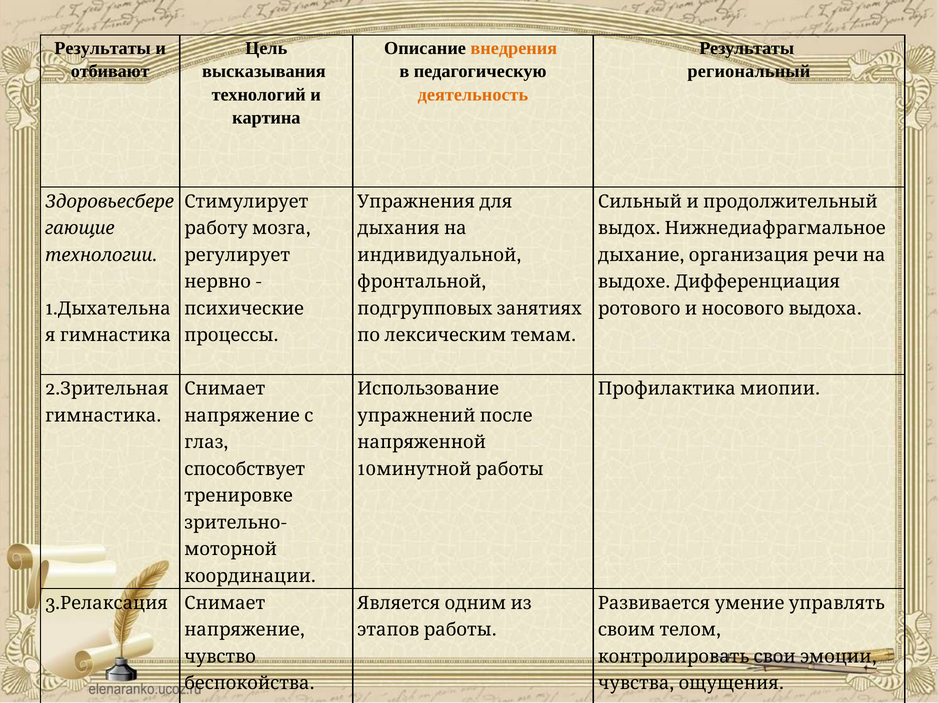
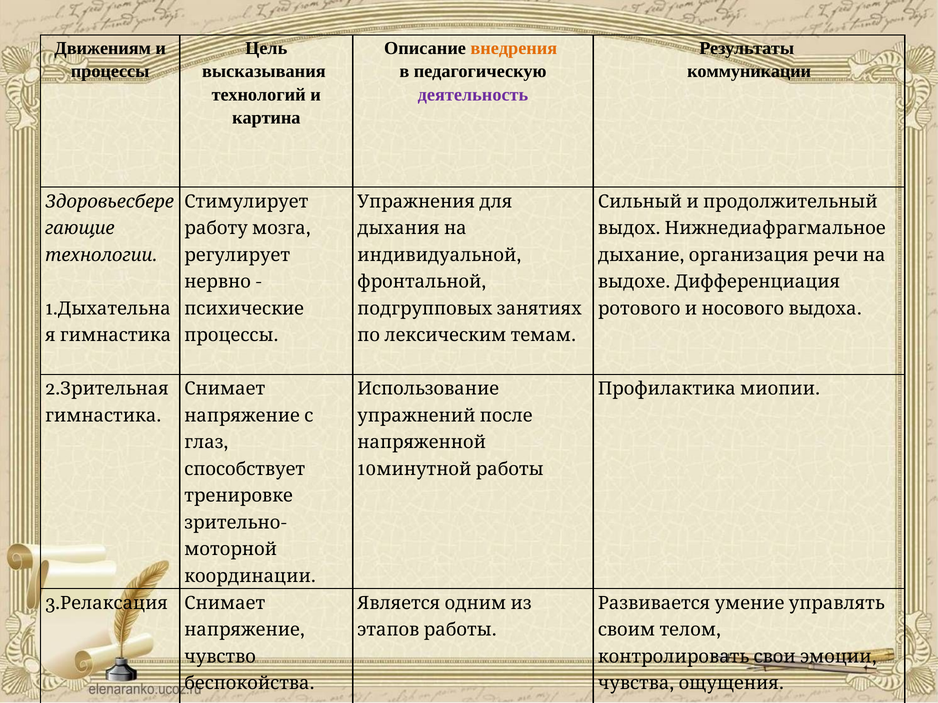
Результаты: Результаты -> Движениям (103, 48)
отбивают: отбивают -> процессы (110, 72)
региональный: региональный -> коммуникации (749, 72)
деятельность colour: orange -> purple (473, 95)
